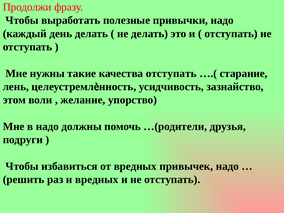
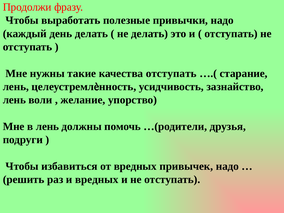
этом: этом -> лень (14, 100)
в надо: надо -> лень (47, 126)
